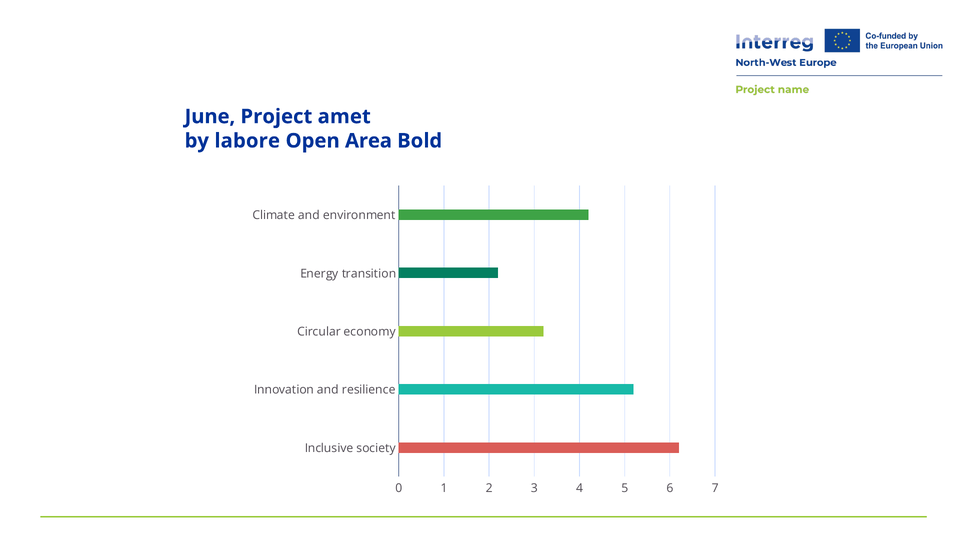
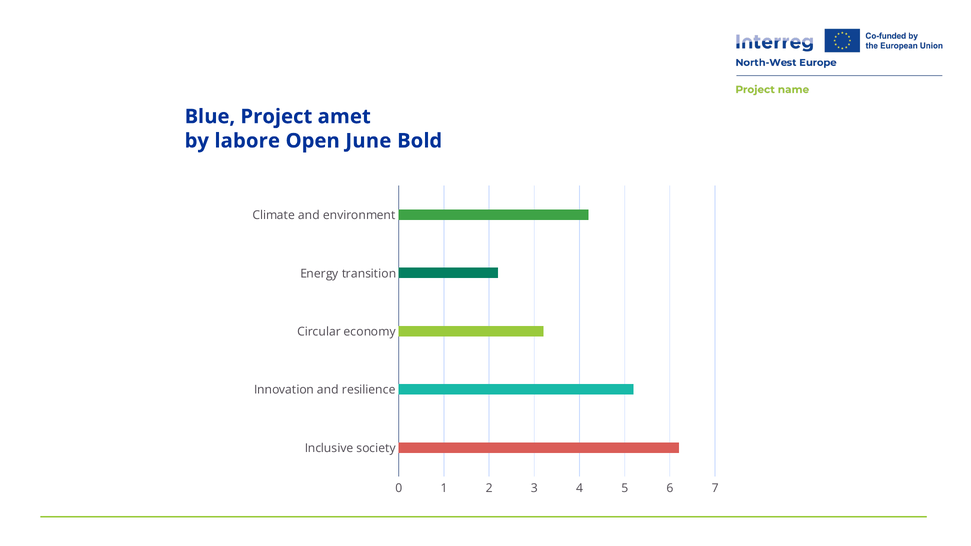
June: June -> Blue (210, 117)
Area: Area -> June (368, 141)
